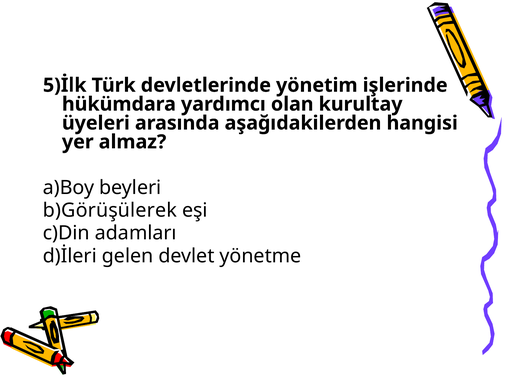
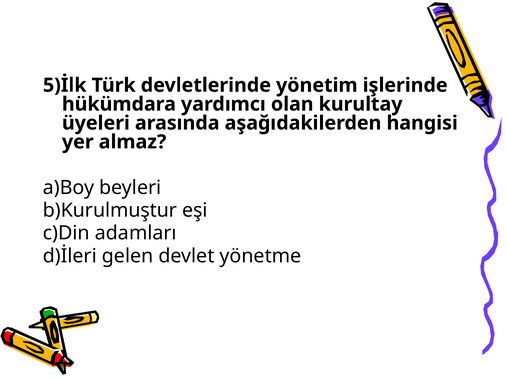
b)Görüşülerek: b)Görüşülerek -> b)Kurulmuştur (110, 211)
